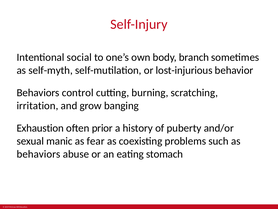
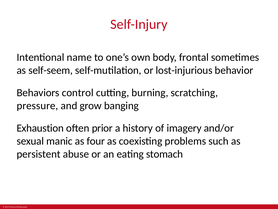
social: social -> name (79, 57)
branch: branch -> frontal (194, 57)
self-myth: self-myth -> self-seem (51, 70)
irritation: irritation -> pressure (37, 105)
puberty: puberty -> imagery (184, 128)
fear: fear -> four (96, 141)
behaviors: behaviors -> persistent (39, 154)
